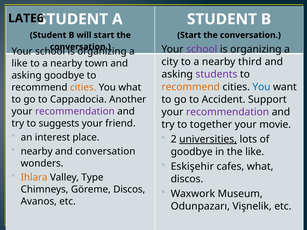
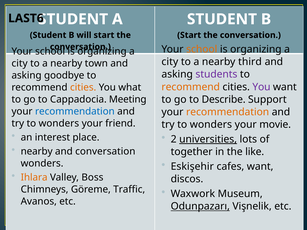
LATE6: LATE6 -> LAST6 (26, 18)
school colour: purple -> orange (202, 49)
like: like -> city (20, 63)
You colour: blue -> purple (261, 87)
Accident: Accident -> Describe (224, 100)
Another: Another -> Meeting (128, 99)
recommendation colour: purple -> blue (75, 112)
recommendation colour: purple -> orange (228, 112)
suggests: suggests -> wonders (59, 124)
together: together -> wonders (211, 125)
goodbye: goodbye -> together (192, 152)
cafes what: what -> want (260, 167)
Type: Type -> Boss (92, 178)
Göreme Discos: Discos -> Traffic (129, 190)
Odunpazarı underline: none -> present (200, 207)
